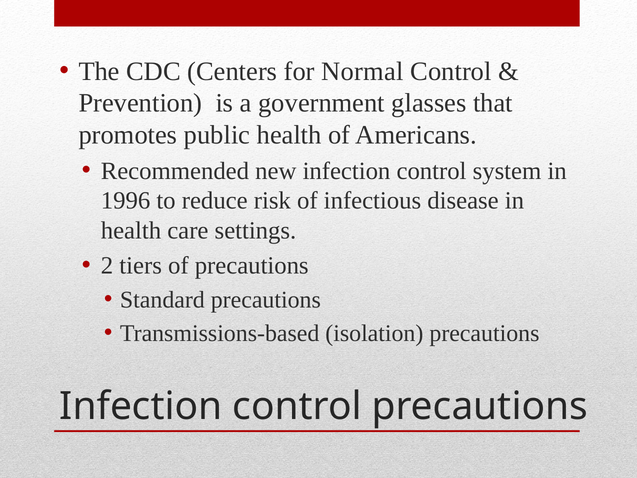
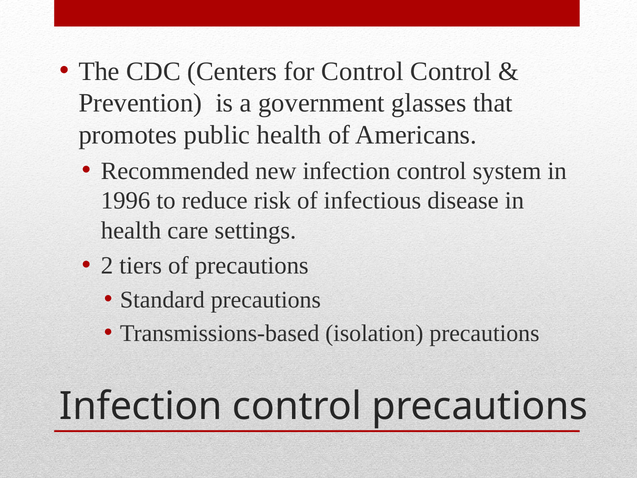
for Normal: Normal -> Control (363, 71)
